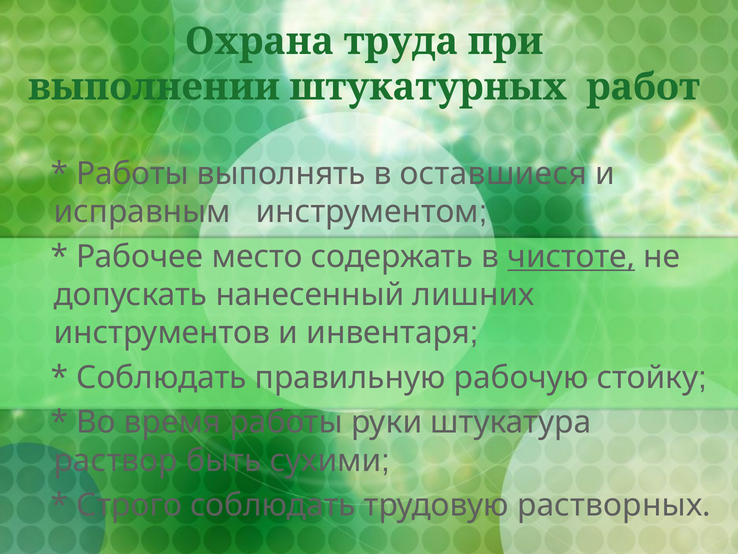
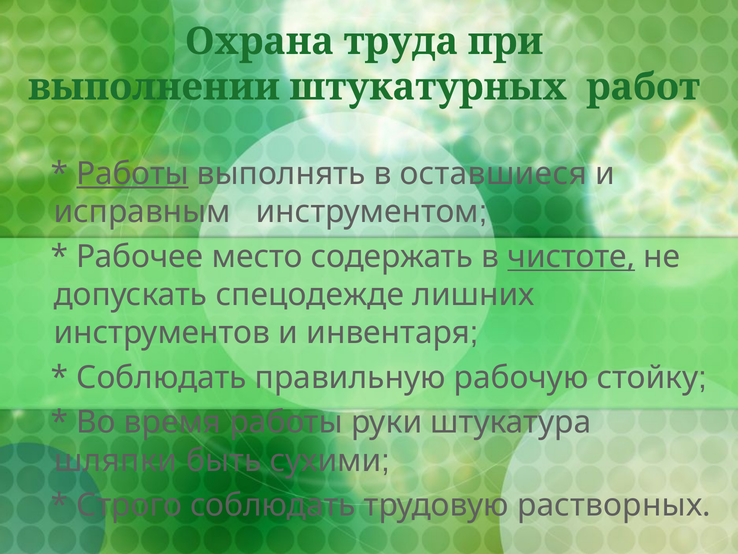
Работы underline: none -> present (133, 173)
нанесенный: нанесенный -> спецодежде (310, 295)
раствор: раствор -> шляпки (116, 460)
